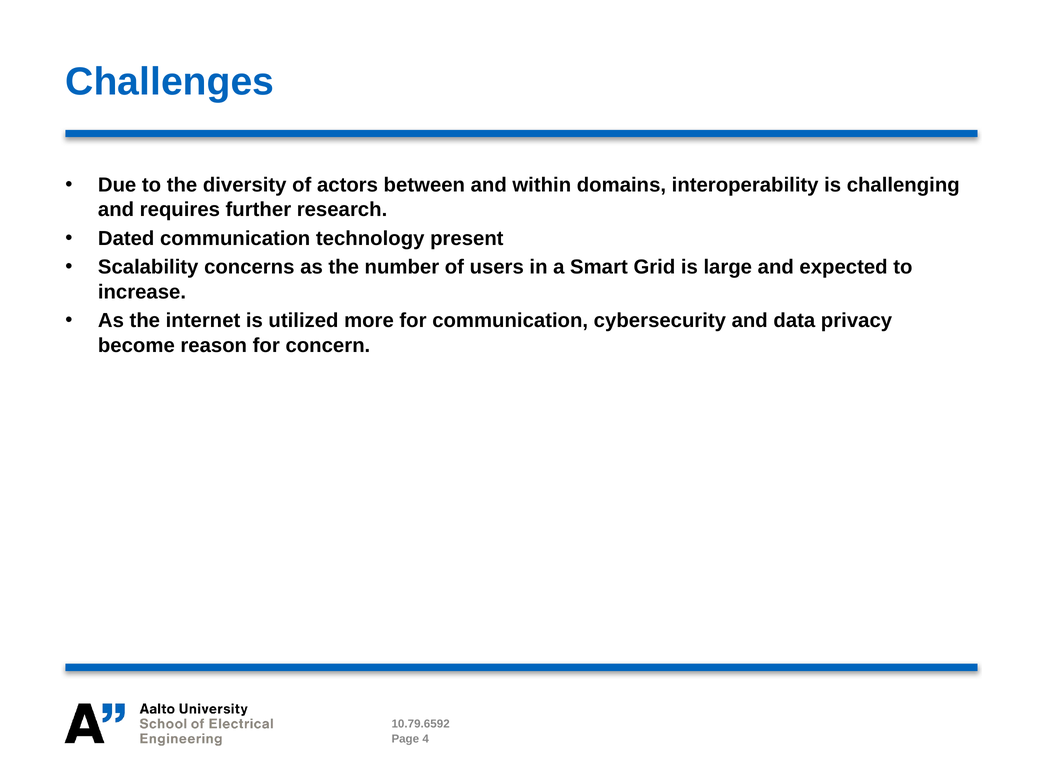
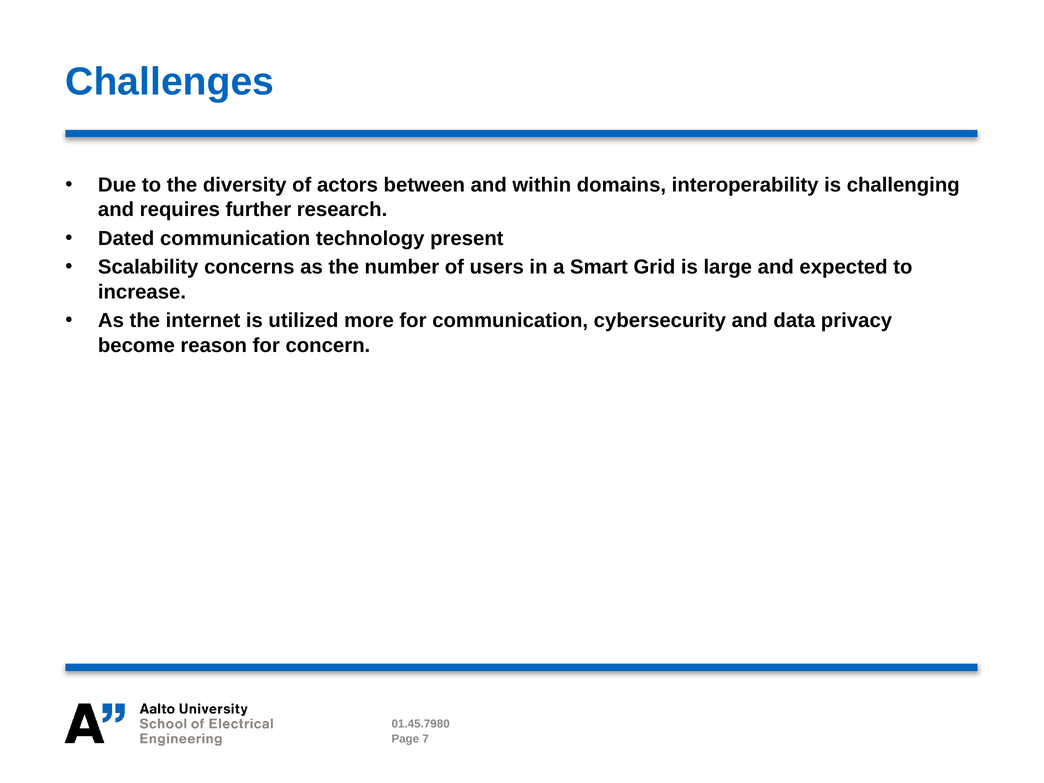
10.79.6592: 10.79.6592 -> 01.45.7980 (421, 724)
4: 4 -> 7 (426, 739)
